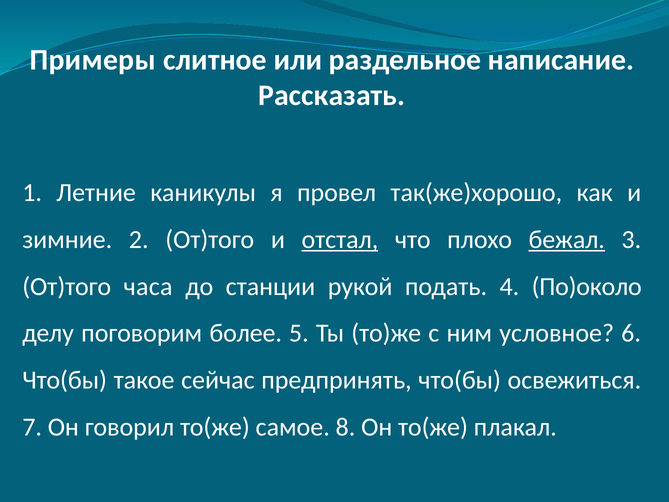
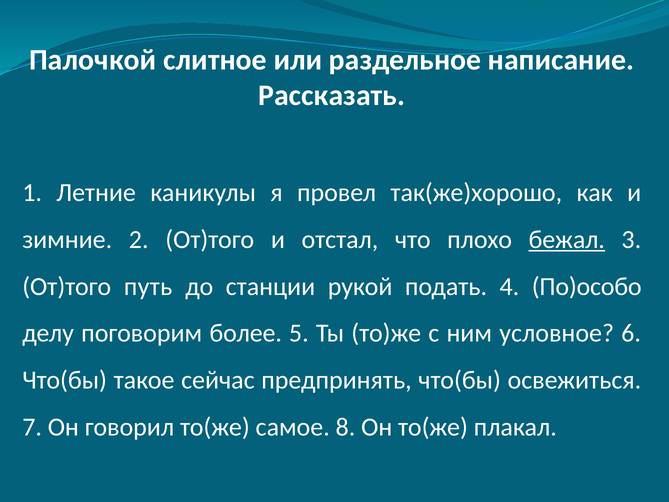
Примеры: Примеры -> Палочкой (93, 60)
отстал underline: present -> none (340, 239)
часа: часа -> путь (148, 286)
По)около: По)около -> По)особо (587, 286)
